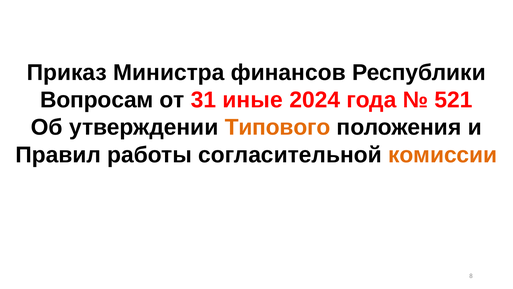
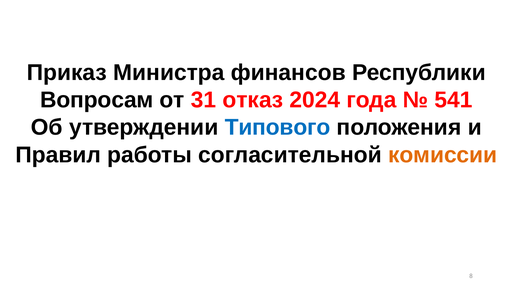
иные: иные -> отказ (253, 100)
521: 521 -> 541 (454, 100)
Типового colour: orange -> blue (278, 127)
